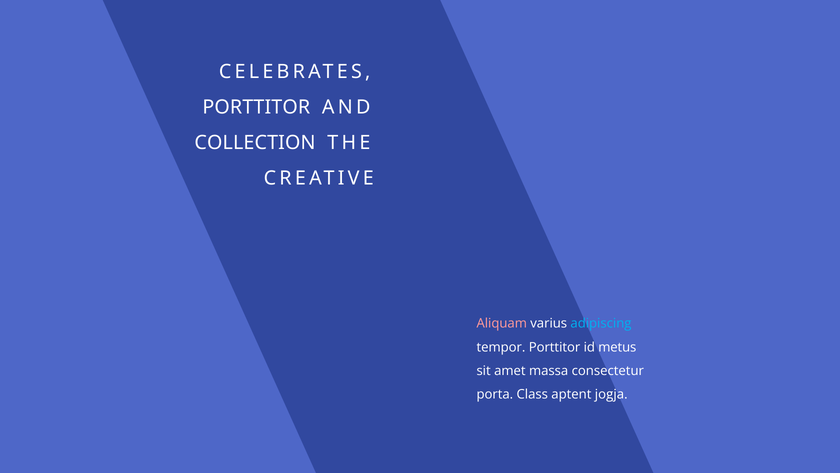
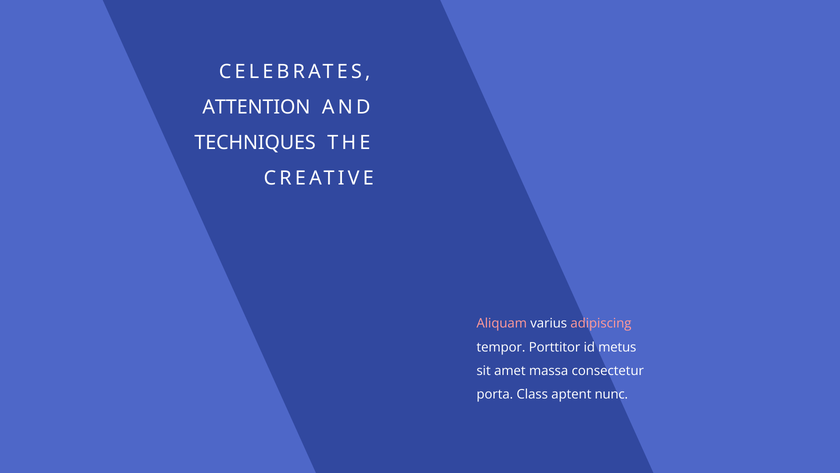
PORTTITOR: PORTTITOR -> ATTENTION (256, 107)
COLLECTION: COLLECTION -> TECHNIQUES (255, 142)
adipiscing colour: light blue -> pink (601, 323)
jogja: jogja -> nunc (611, 394)
